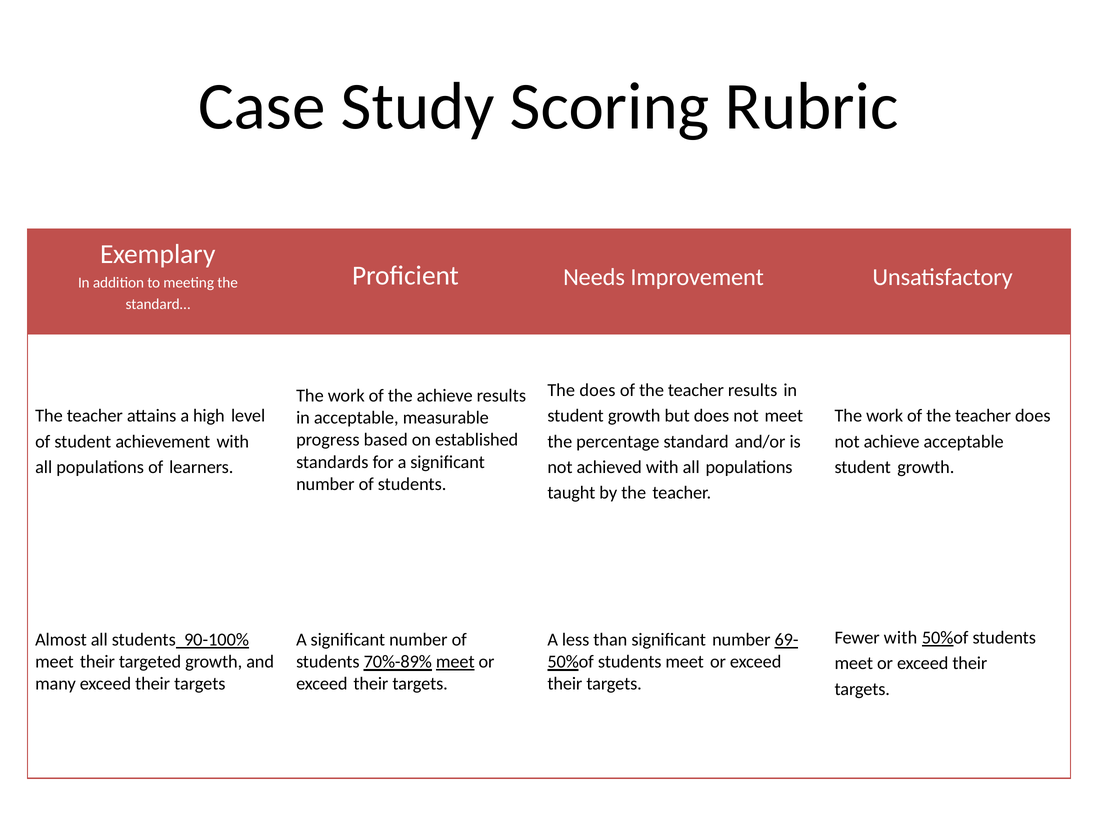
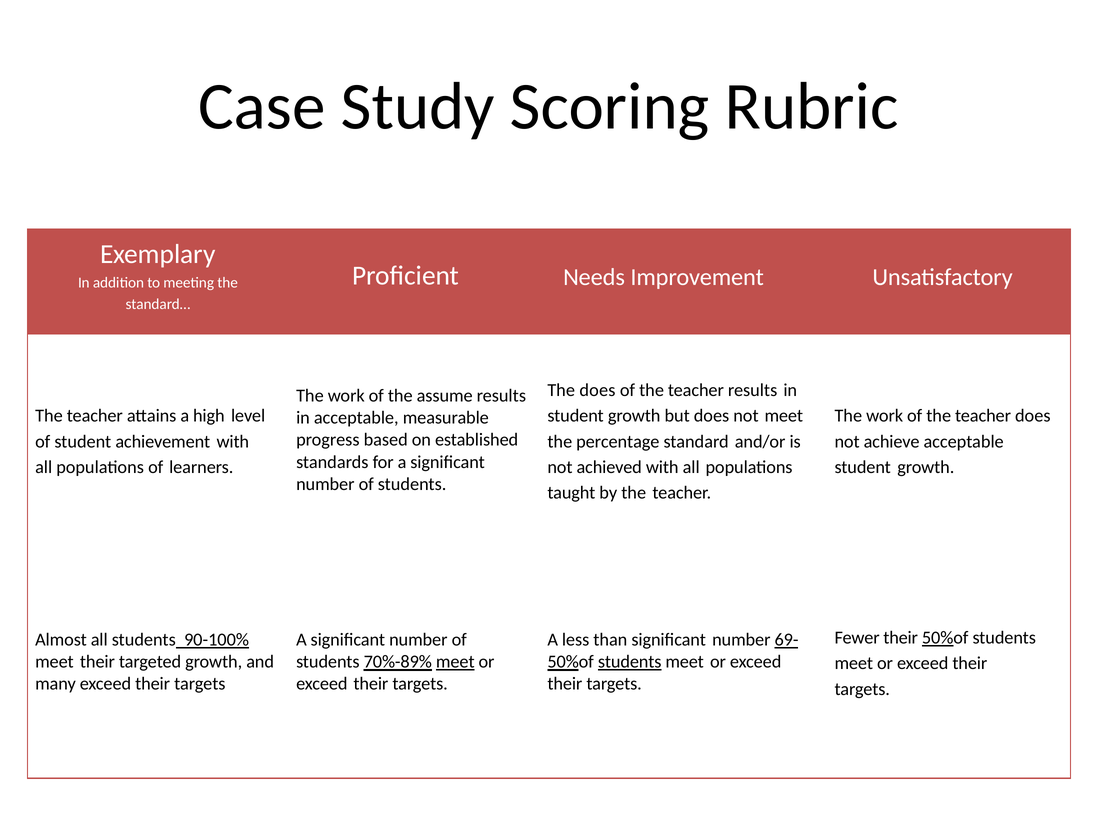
the achieve: achieve -> assume (445, 395)
Fewer with: with -> their (901, 637)
students underline: none -> present (630, 661)
